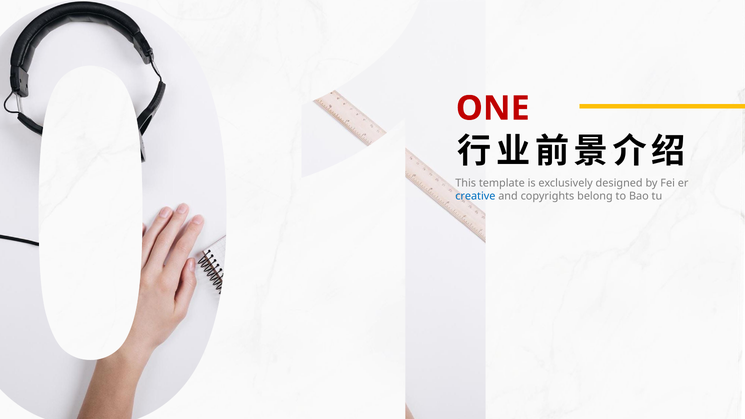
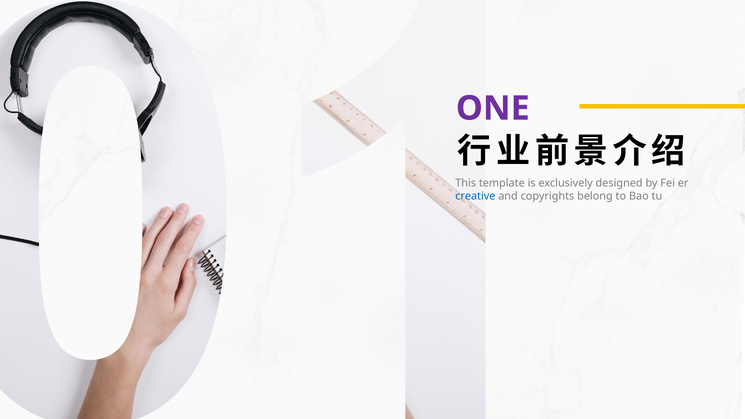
ONE colour: red -> purple (493, 108)
